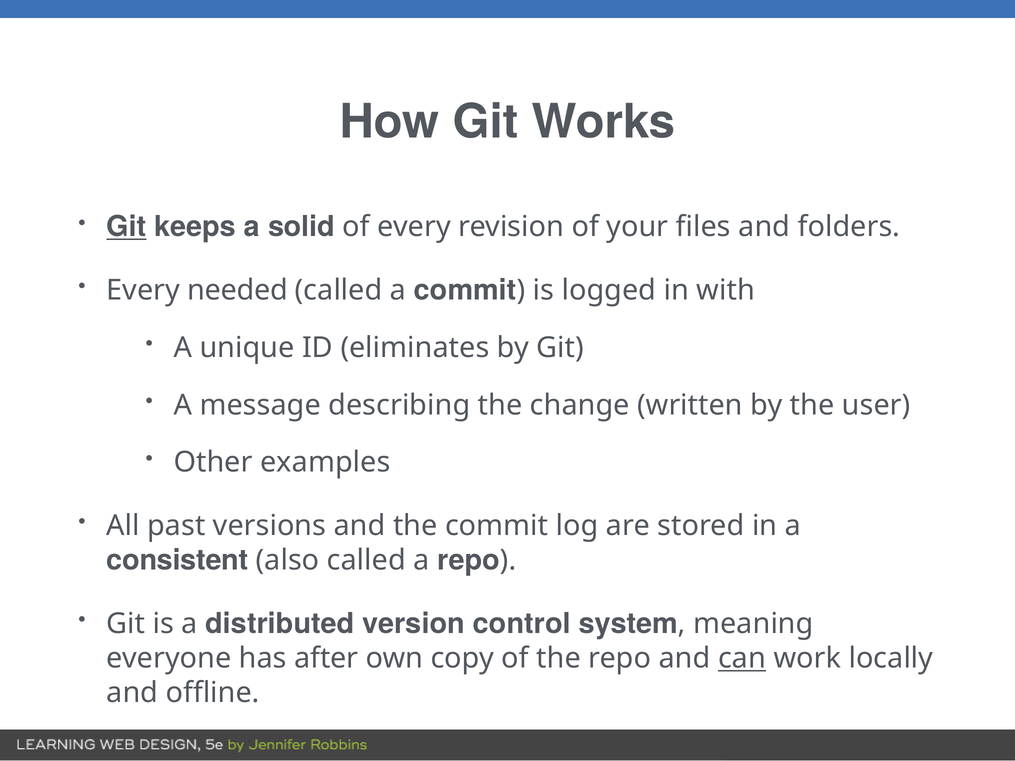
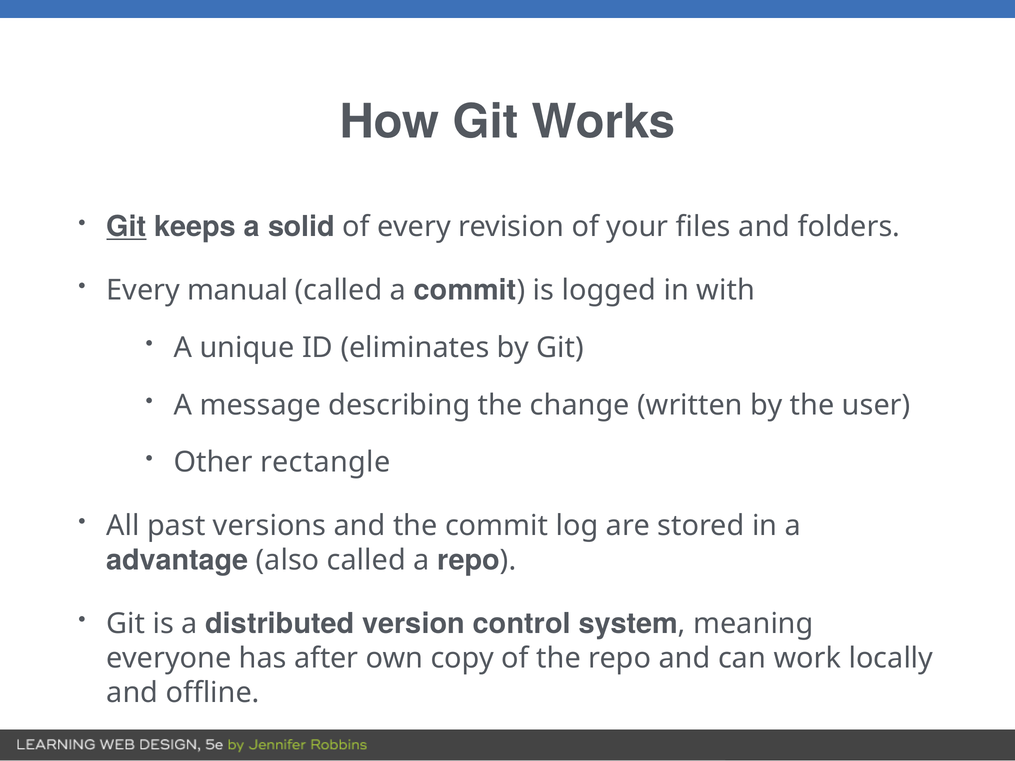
needed: needed -> manual (238, 290)
examples: examples -> rectangle (325, 463)
consistent: consistent -> advantage (177, 561)
can underline: present -> none (742, 659)
